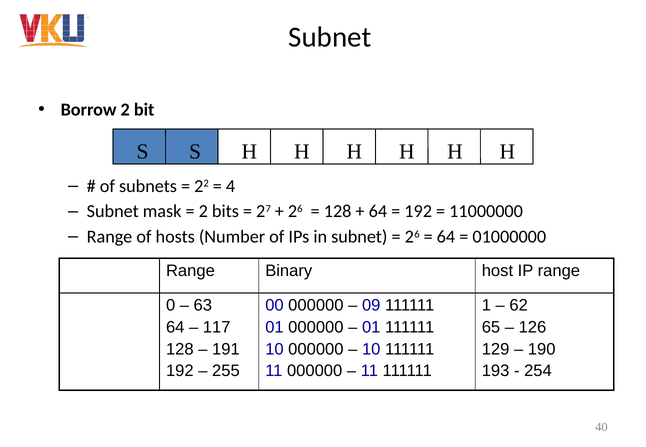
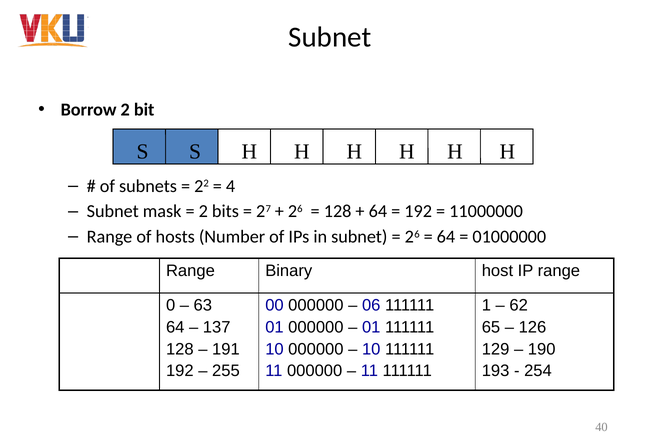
09: 09 -> 06 (371, 306)
117: 117 -> 137 (217, 327)
